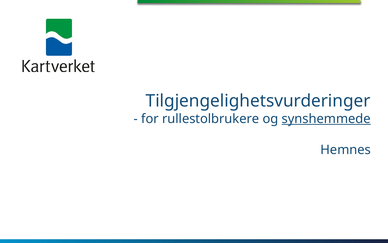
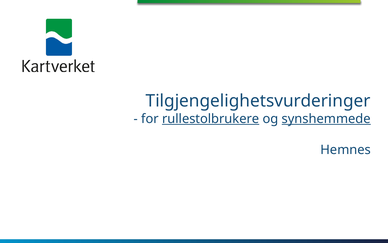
rullestolbrukere underline: none -> present (211, 119)
